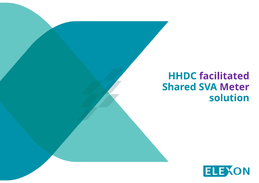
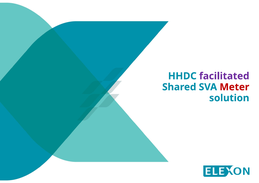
Meter colour: purple -> red (234, 87)
